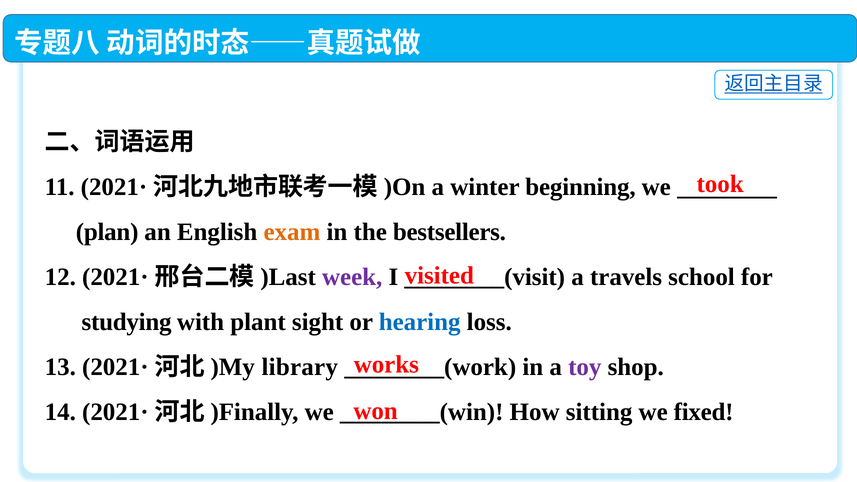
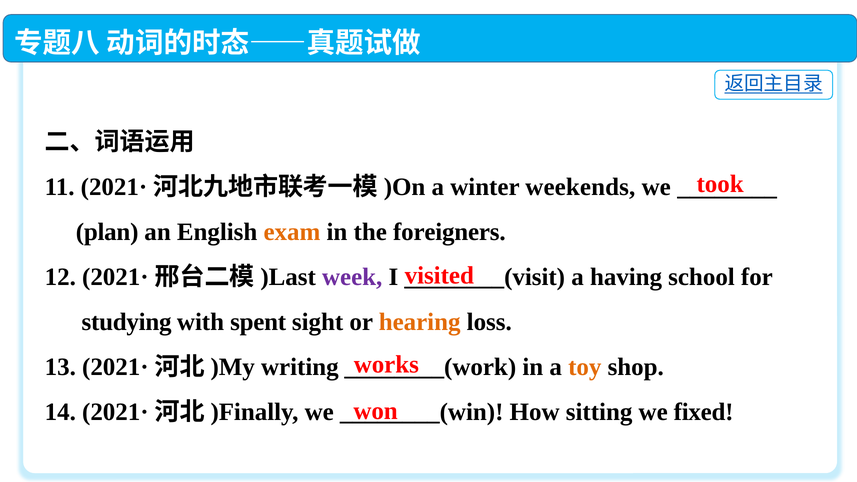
beginning: beginning -> weekends (580, 187)
bestsellers: bestsellers -> foreigners (449, 232)
travels: travels -> having (626, 277)
plant: plant -> spent (258, 322)
hearing colour: blue -> orange (420, 322)
library: library -> writing (300, 367)
toy colour: purple -> orange (585, 367)
